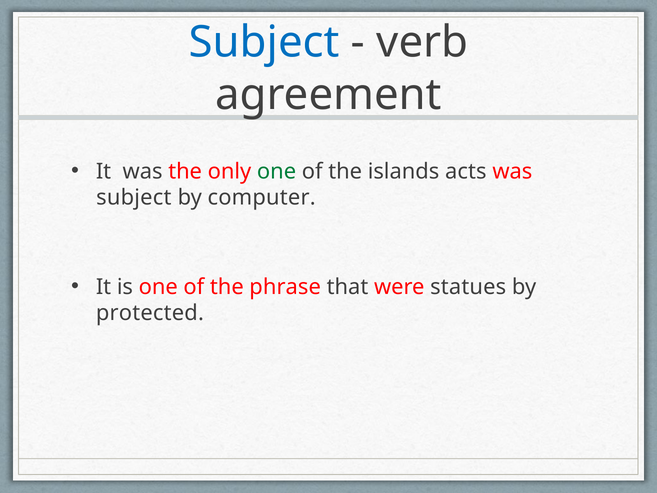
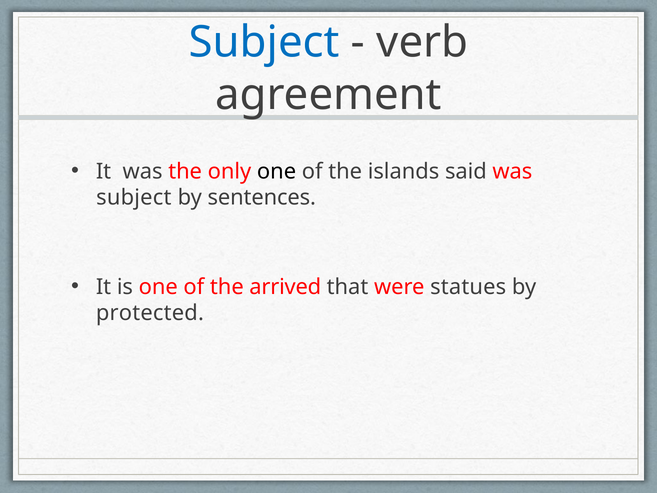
one colour: green -> black (277, 171)
acts: acts -> said (466, 171)
computer: computer -> sentences (262, 198)
phrase: phrase -> arrived (285, 287)
